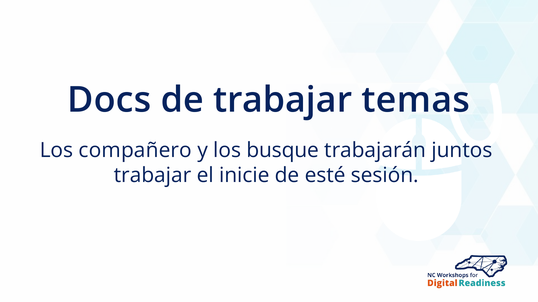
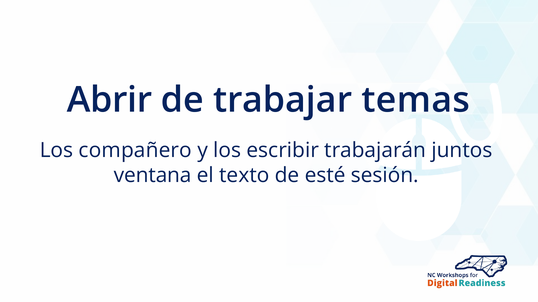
Docs: Docs -> Abrir (110, 100)
busque: busque -> escribir (283, 151)
trabajar: trabajar -> ventana (153, 176)
inicie: inicie -> texto (244, 176)
